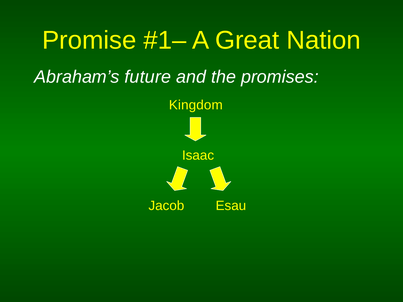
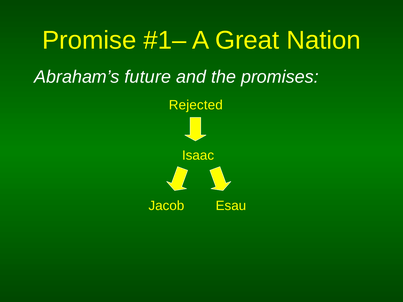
Kingdom: Kingdom -> Rejected (196, 105)
